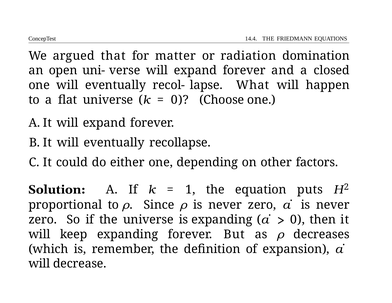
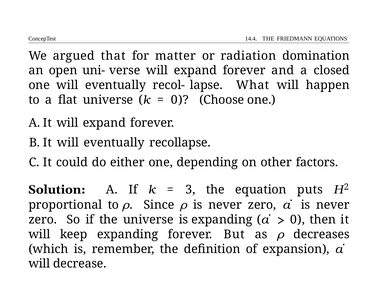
1: 1 -> 3 (190, 190)
